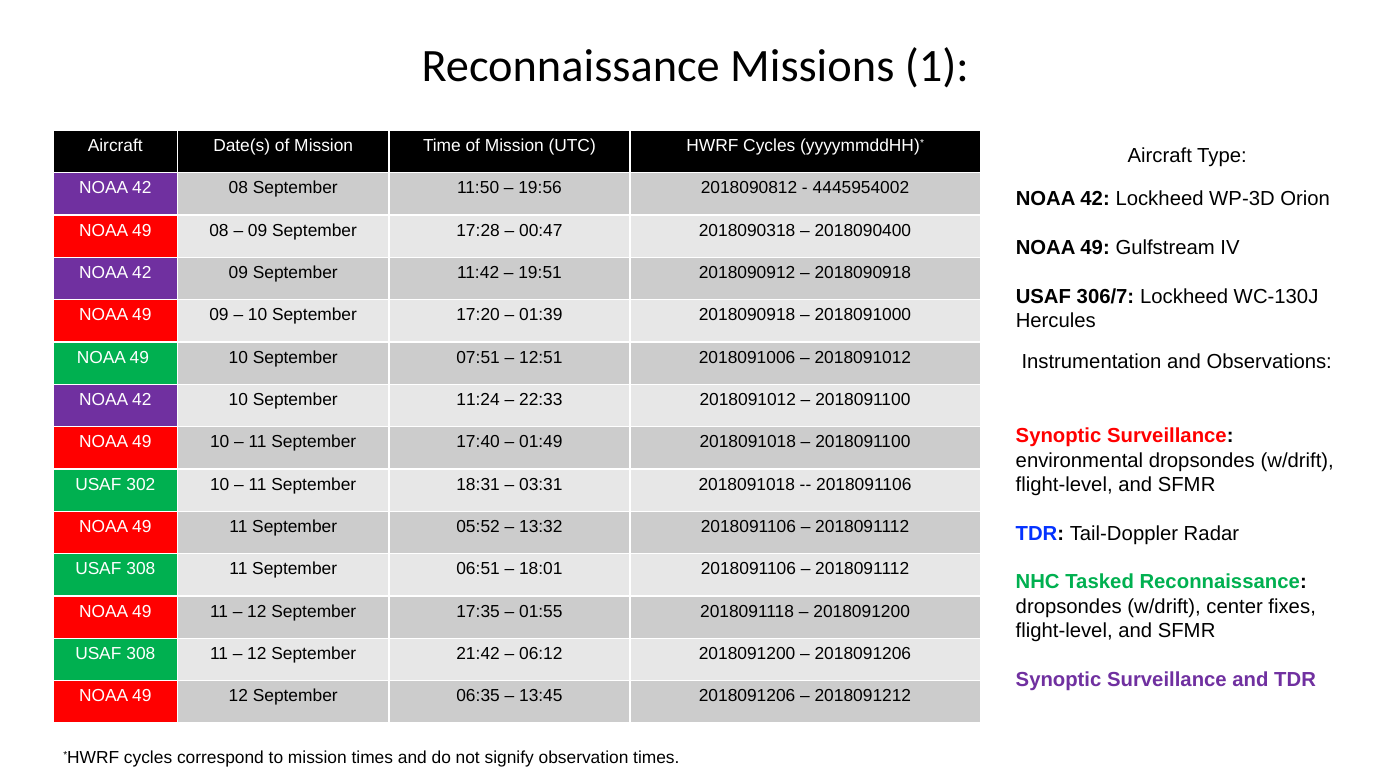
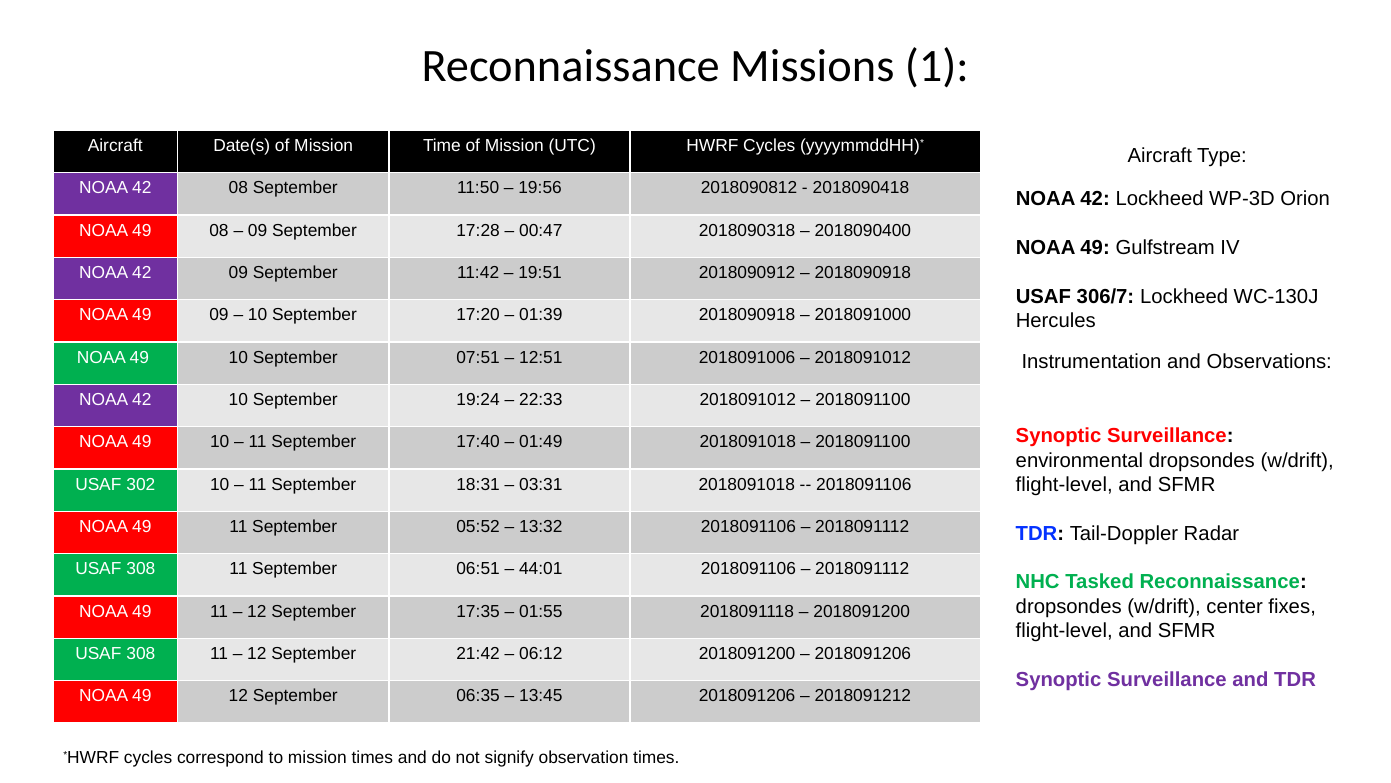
4445954002: 4445954002 -> 2018090418 (861, 188)
11:24: 11:24 -> 19:24 (478, 399)
18:01: 18:01 -> 44:01 (541, 569)
